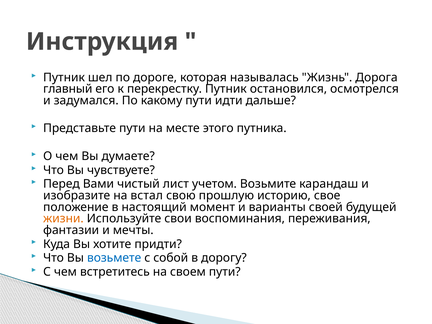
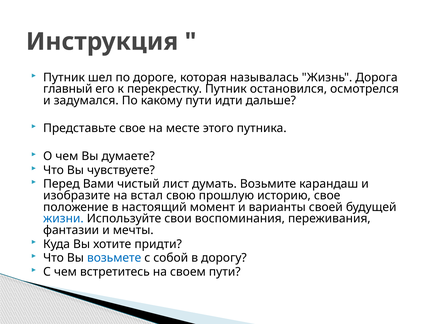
Представьте пути: пути -> свое (132, 128)
учетом: учетом -> думать (214, 184)
жизни colour: orange -> blue (63, 219)
